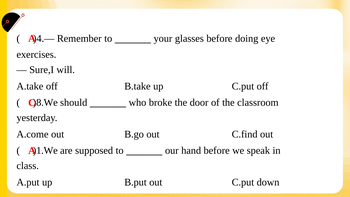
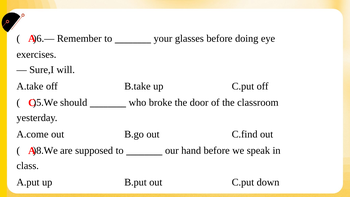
)4.—: )4.— -> )6.— (44, 38)
)8.We: )8.We -> )5.We (45, 102)
)1.We: )1.We -> )8.We (45, 150)
